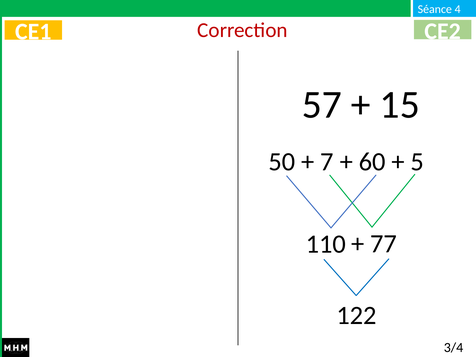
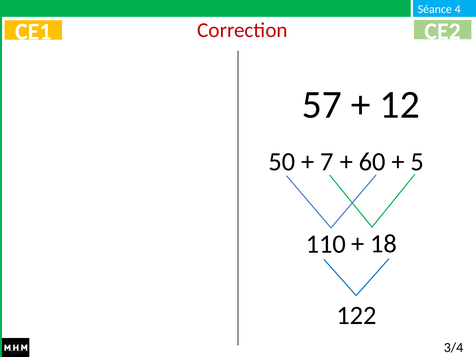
15: 15 -> 12 (400, 105)
77: 77 -> 18 (384, 244)
